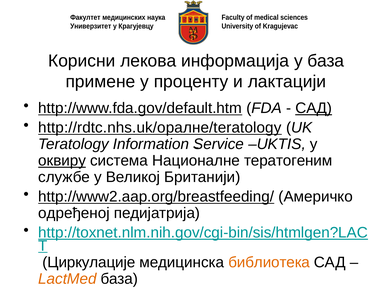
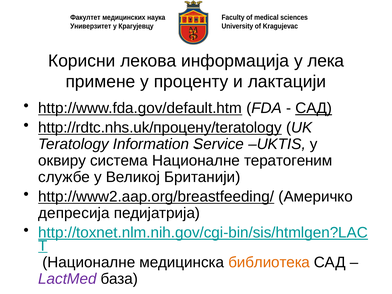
у база: база -> лека (326, 61)
http://rdtc.nhs.uk/оралне/teratology: http://rdtc.nhs.uk/оралне/teratology -> http://rdtc.nhs.uk/процену/teratology (160, 128)
оквиру underline: present -> none (62, 161)
одређеној: одређеној -> депресија (74, 213)
Циркулације: Циркулације -> Националне (89, 262)
LactMed colour: orange -> purple (67, 279)
